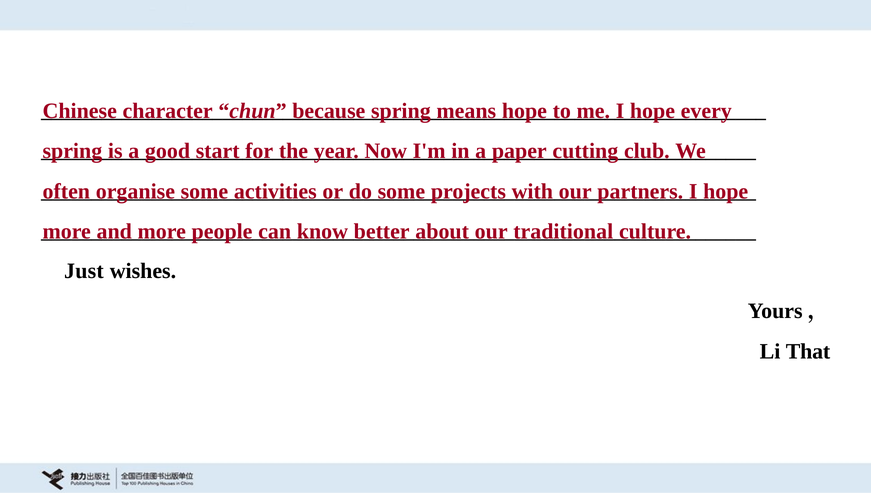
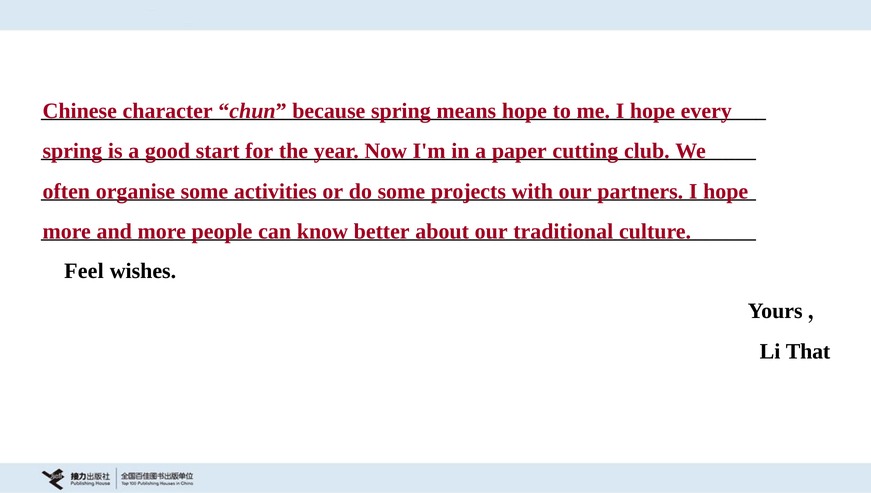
Just: Just -> Feel (84, 271)
